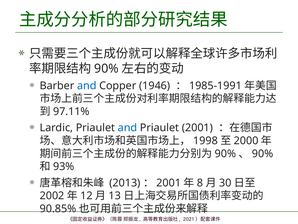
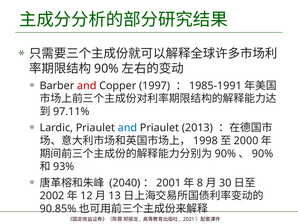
and colour: blue -> red (87, 85)
1946: 1946 -> 1997 (155, 85)
Priaulet 2001: 2001 -> 2013 (197, 128)
2013: 2013 -> 2040 (125, 182)
